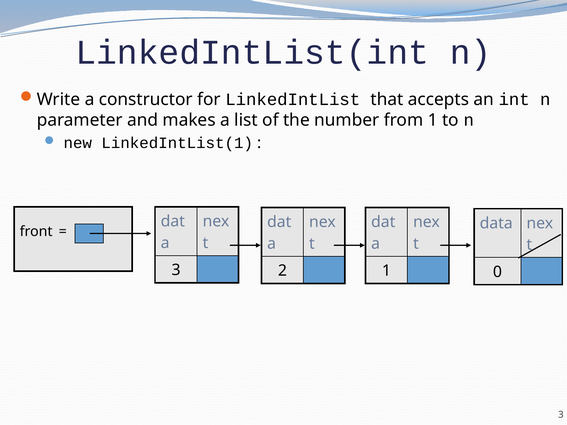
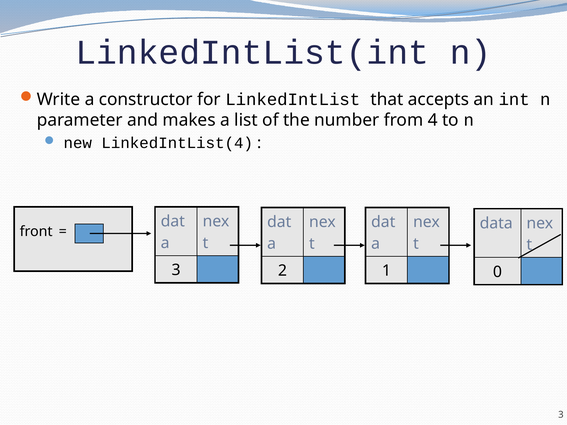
from 1: 1 -> 4 (433, 120)
LinkedIntList(1: LinkedIntList(1 -> LinkedIntList(4 (177, 143)
